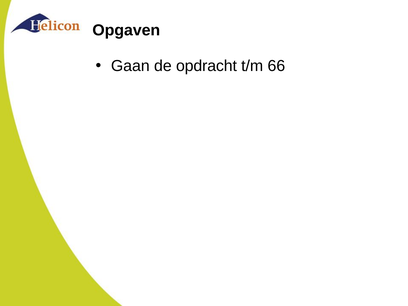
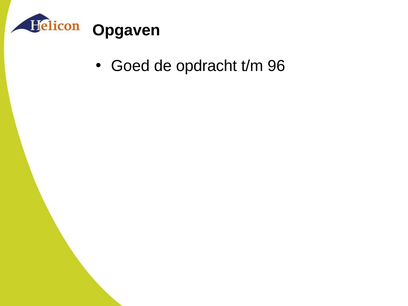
Gaan: Gaan -> Goed (130, 66)
66: 66 -> 96 (276, 66)
